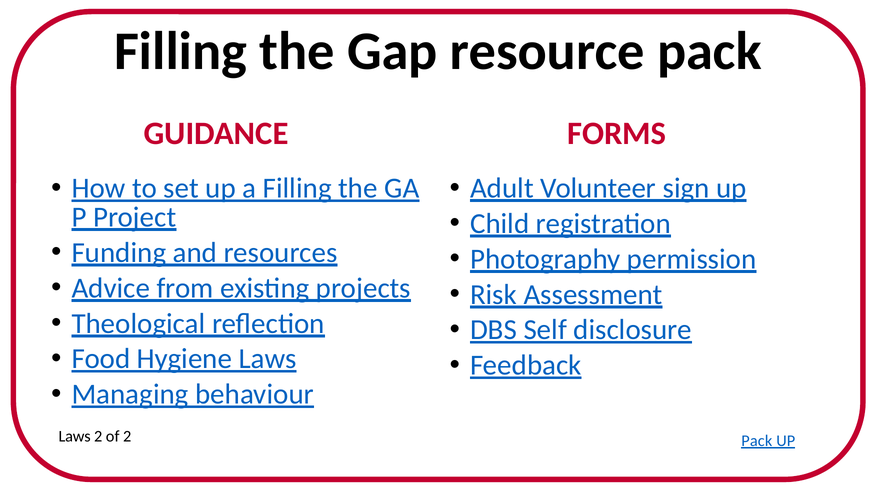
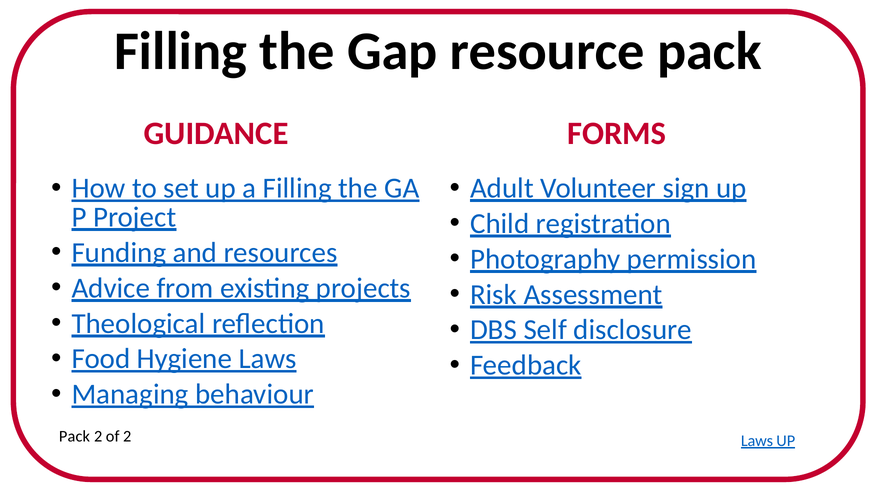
Laws: Laws -> Pack (74, 437)
Pack: Pack -> Laws (757, 441)
